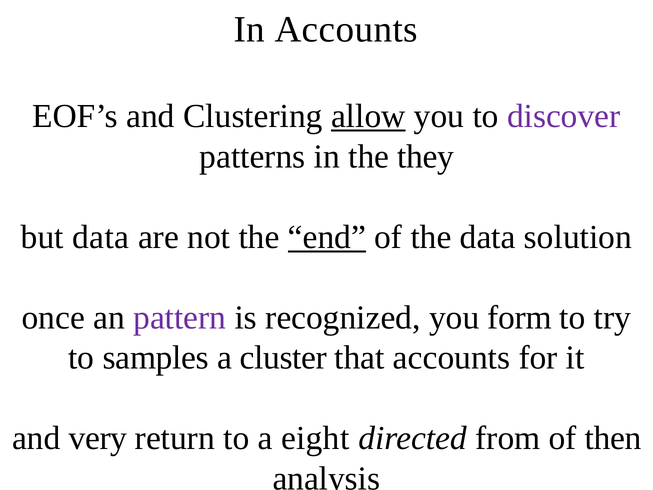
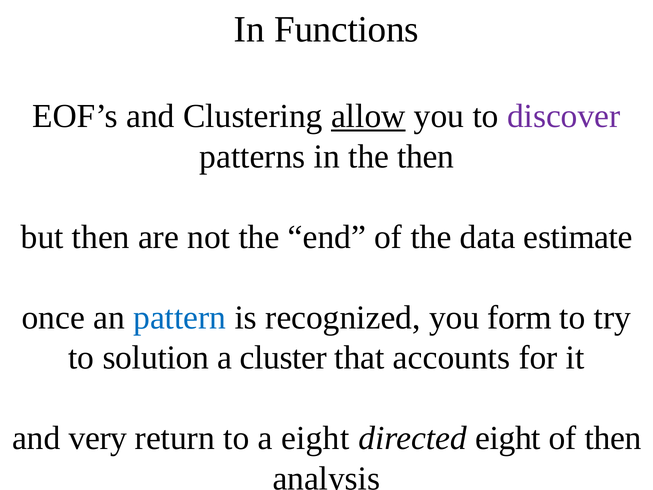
In Accounts: Accounts -> Functions (347, 29)
the they: they -> then (426, 156)
but data: data -> then (101, 237)
end underline: present -> none (327, 237)
solution: solution -> estimate (578, 237)
pattern colour: purple -> blue (180, 317)
samples: samples -> solution (156, 358)
directed from: from -> eight (508, 438)
